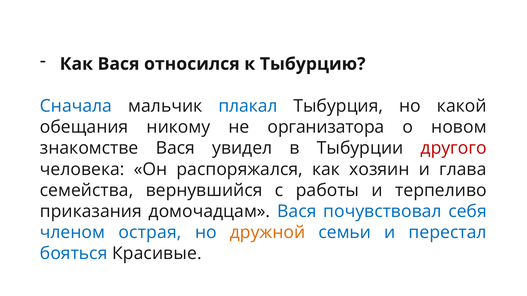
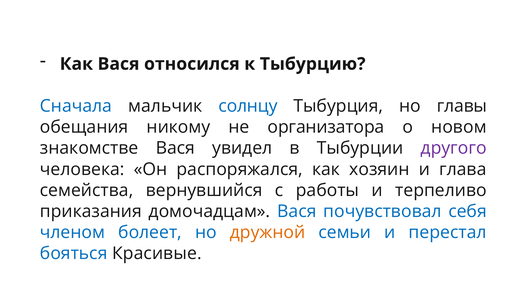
плакал: плакал -> солнцу (248, 106)
какой: какой -> главы (462, 106)
другого colour: red -> purple (454, 148)
острая: острая -> болеет (150, 233)
